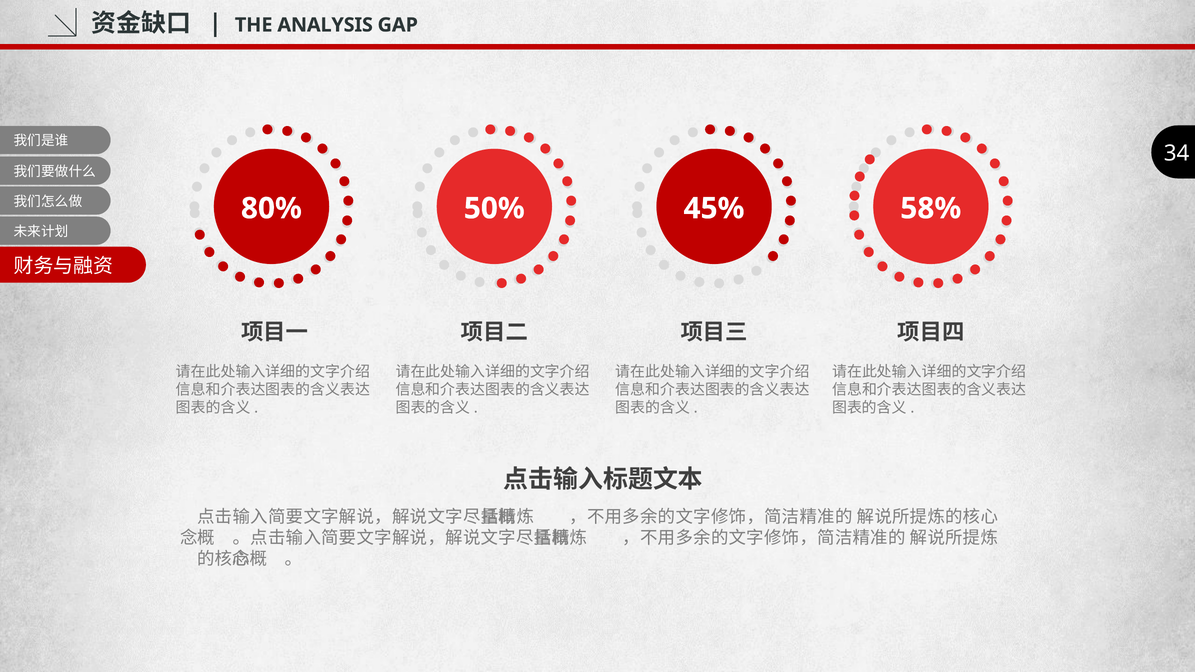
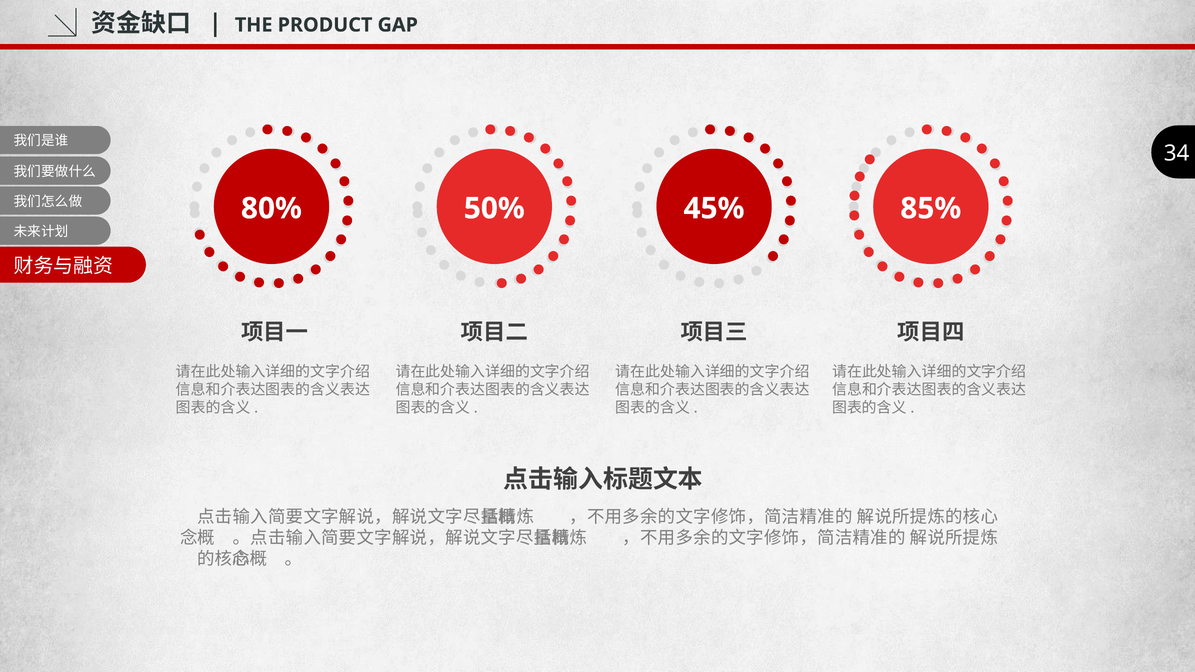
ANALYSIS: ANALYSIS -> PRODUCT (325, 25)
58%: 58% -> 85% (931, 208)
